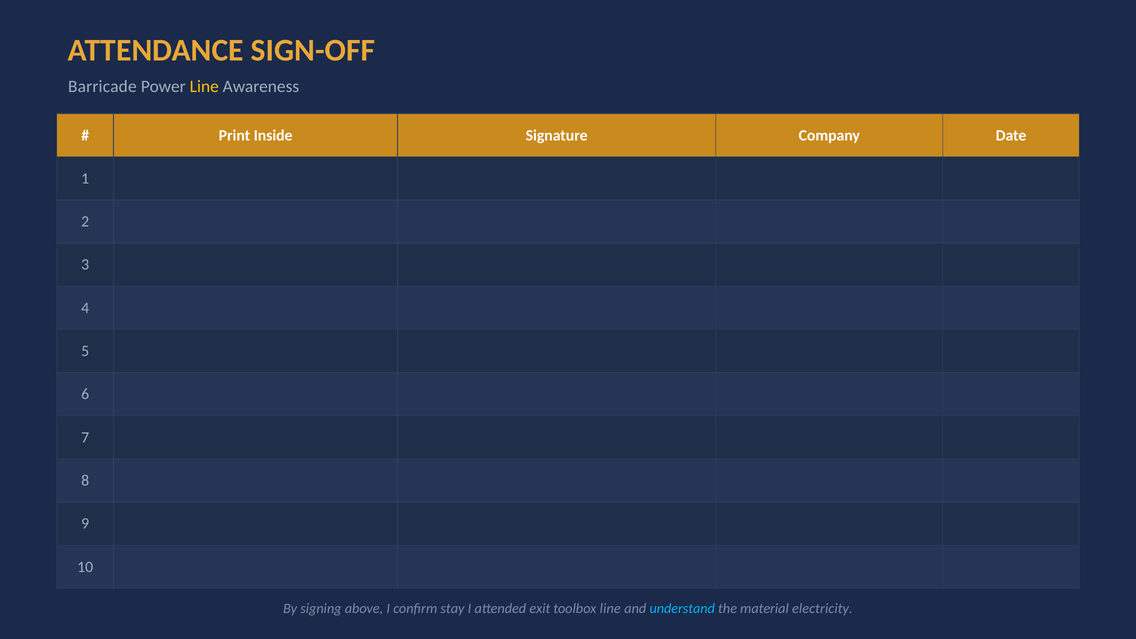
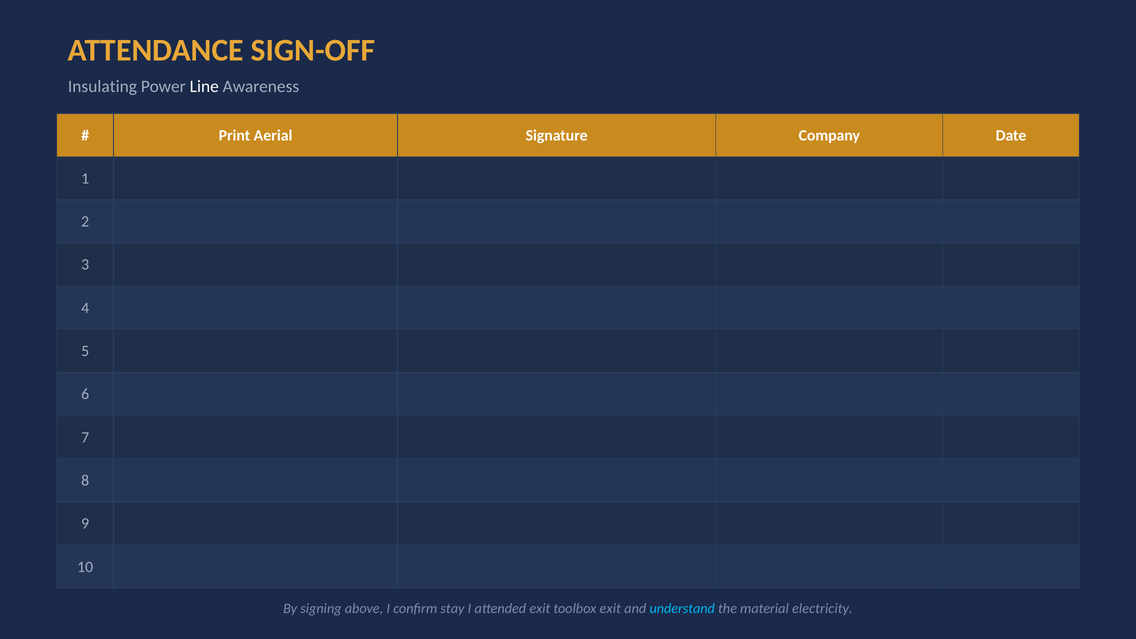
Barricade: Barricade -> Insulating (102, 86)
Line colour: yellow -> white (204, 86)
Inside: Inside -> Aerial (273, 135)
toolbox line: line -> exit (610, 609)
